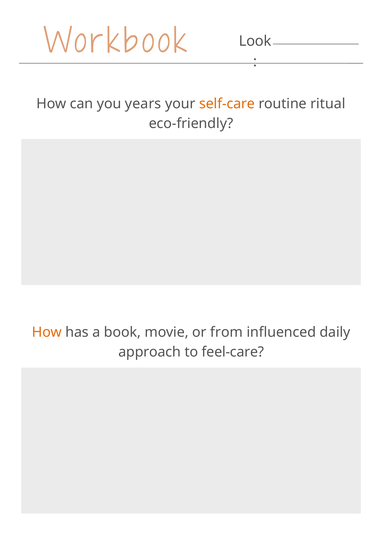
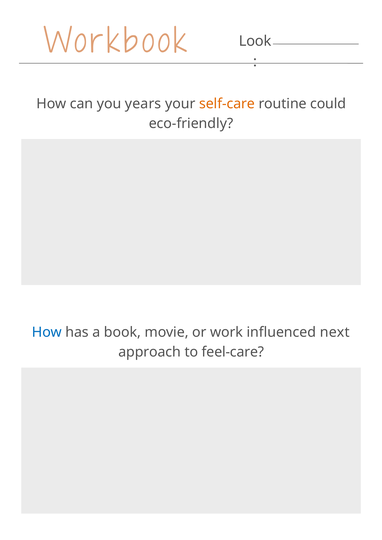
ritual: ritual -> could (328, 104)
How colour: orange -> blue (47, 333)
from: from -> work (227, 333)
daily: daily -> next (335, 333)
